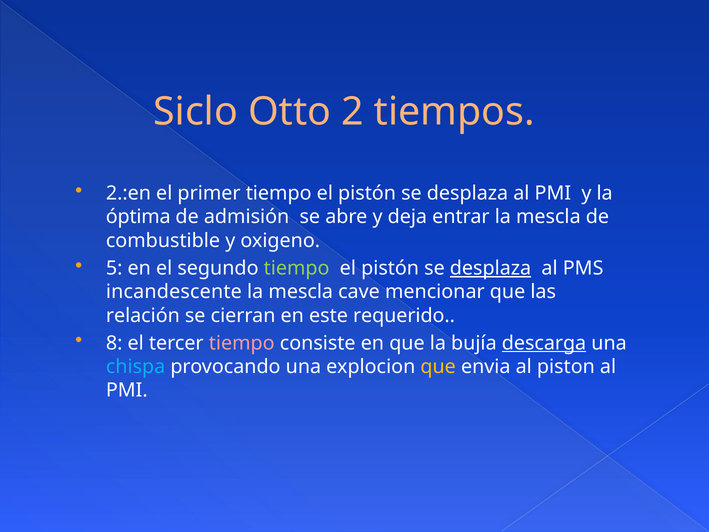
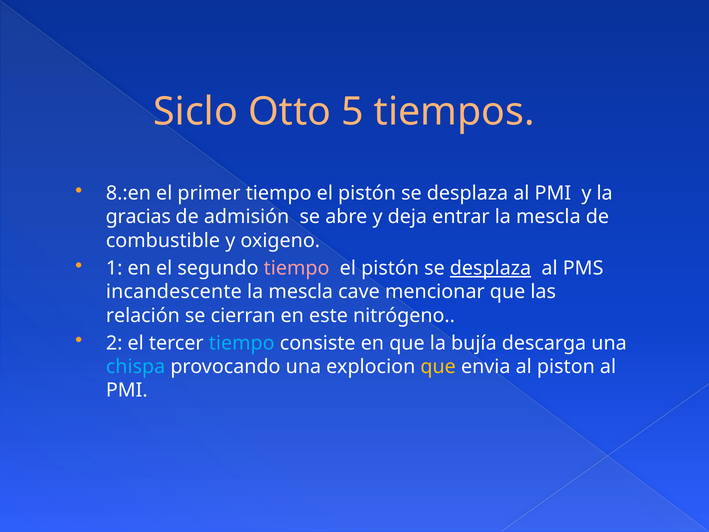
2: 2 -> 5 (353, 111)
2.:en: 2.:en -> 8.:en (128, 193)
óptima: óptima -> gracias (138, 217)
5: 5 -> 1 (114, 268)
tiempo colour: light green -> pink (297, 268)
requerido: requerido -> nitrógeno (404, 315)
8: 8 -> 2 (114, 343)
tiempo colour: pink -> light blue (242, 343)
descarga underline: present -> none (544, 343)
